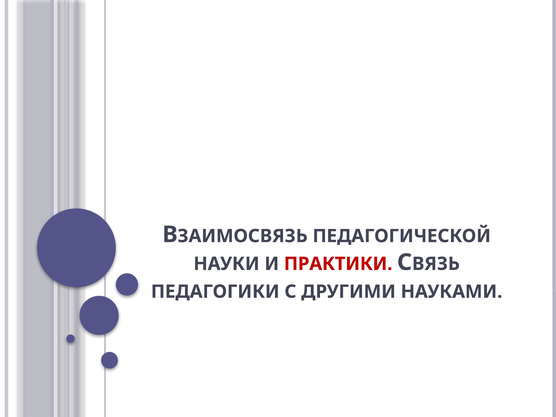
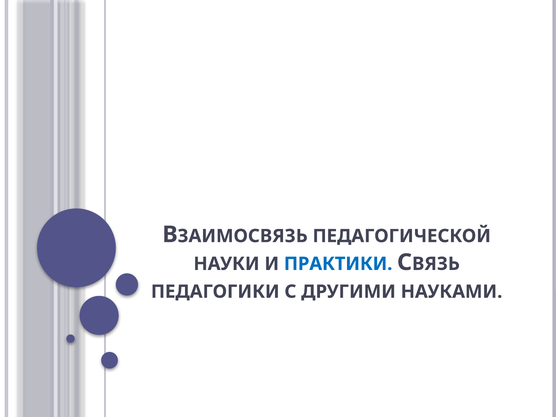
ПРАКТИКИ colour: red -> blue (338, 264)
